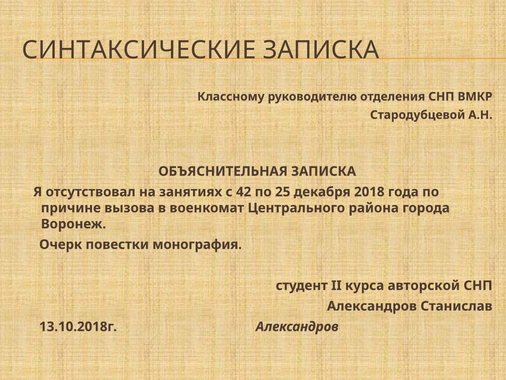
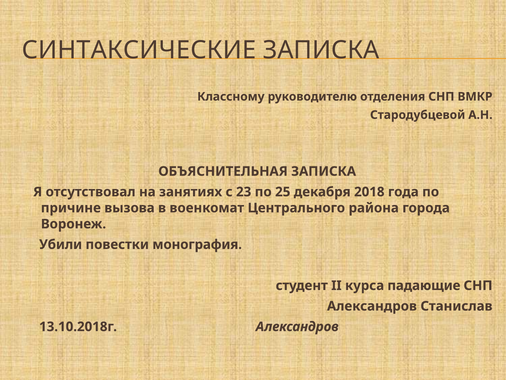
42: 42 -> 23 (244, 192)
Очерк: Очерк -> Убили (61, 244)
авторской: авторской -> падающие (424, 285)
